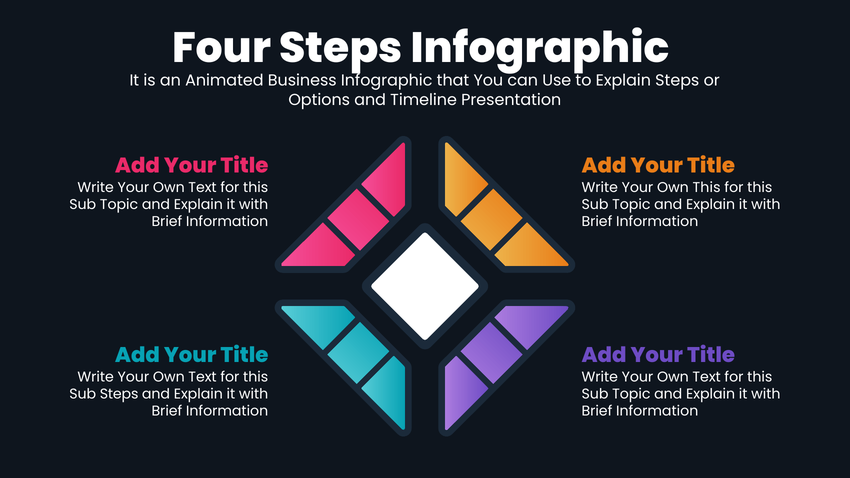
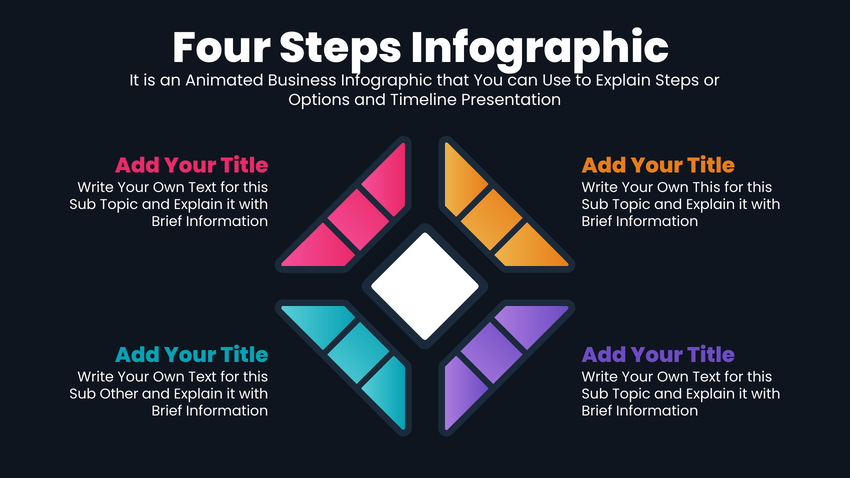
Sub Steps: Steps -> Other (119, 394)
